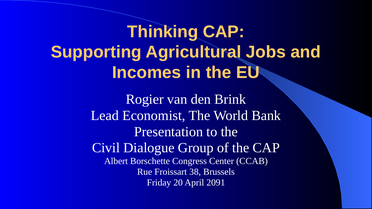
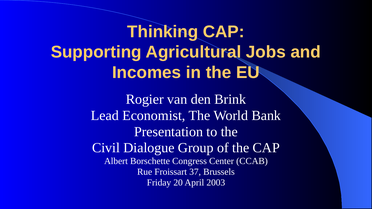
38: 38 -> 37 (195, 172)
2091: 2091 -> 2003 (216, 183)
